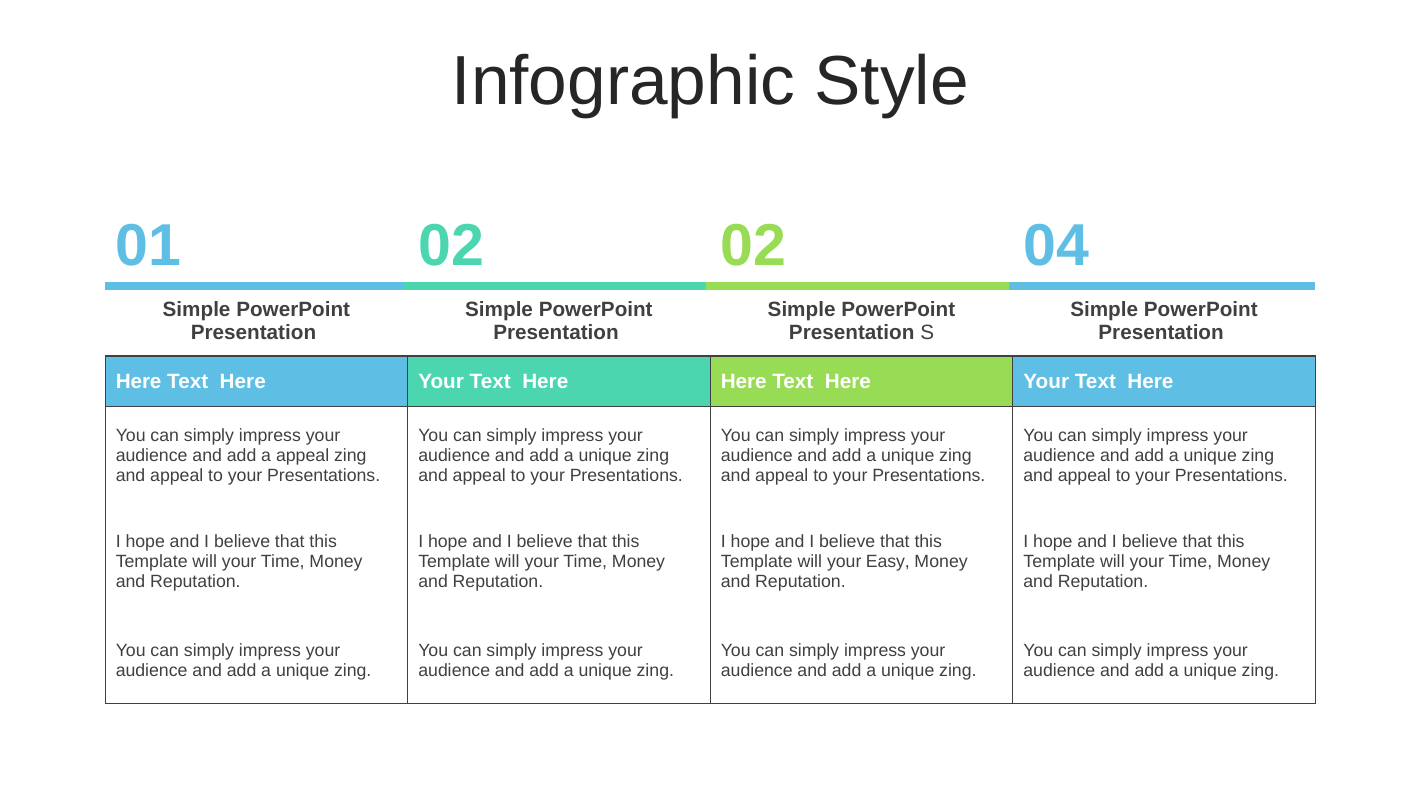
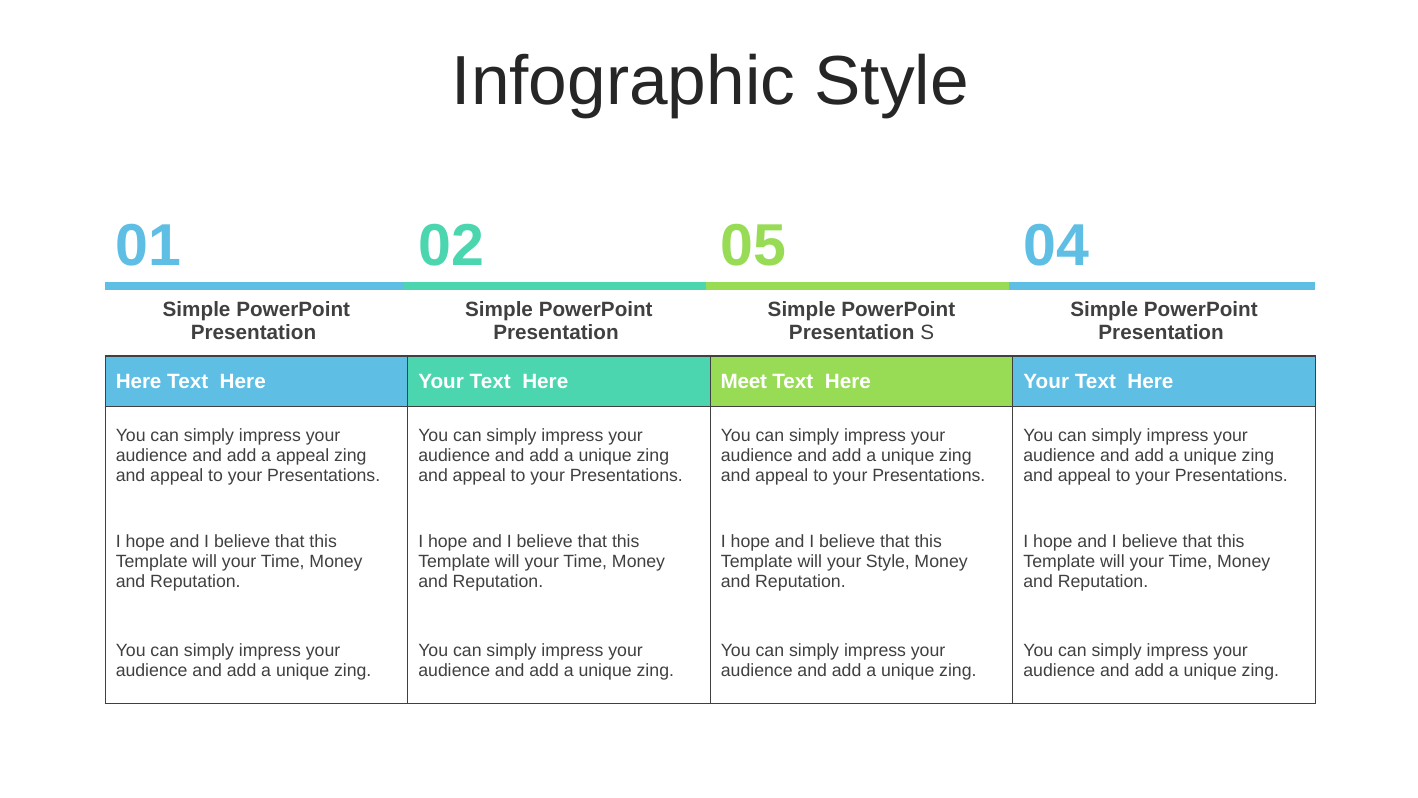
02 02: 02 -> 05 (754, 246)
Here Here: Here -> Meet (744, 382)
your Easy: Easy -> Style (888, 561)
